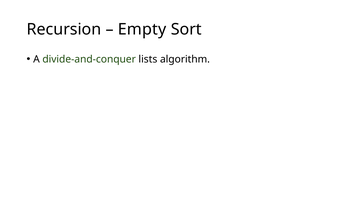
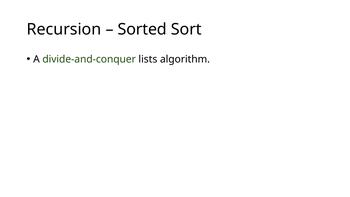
Empty: Empty -> Sorted (142, 29)
